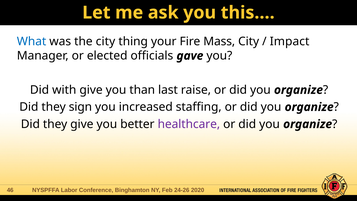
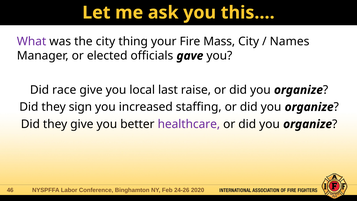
What colour: blue -> purple (32, 41)
Impact: Impact -> Names (290, 41)
with: with -> race (64, 90)
than: than -> local (142, 90)
